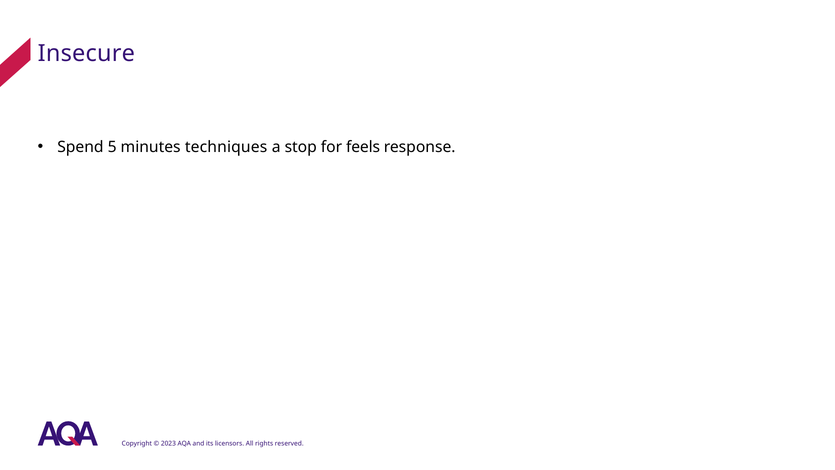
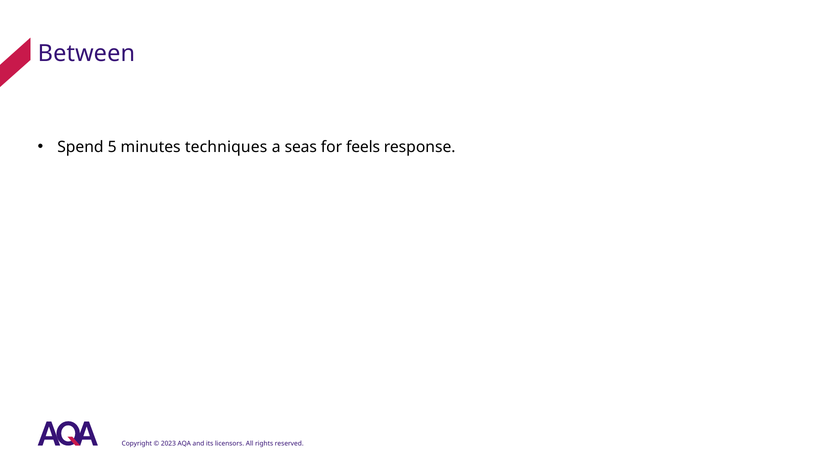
Insecure: Insecure -> Between (86, 53)
stop: stop -> seas (301, 147)
